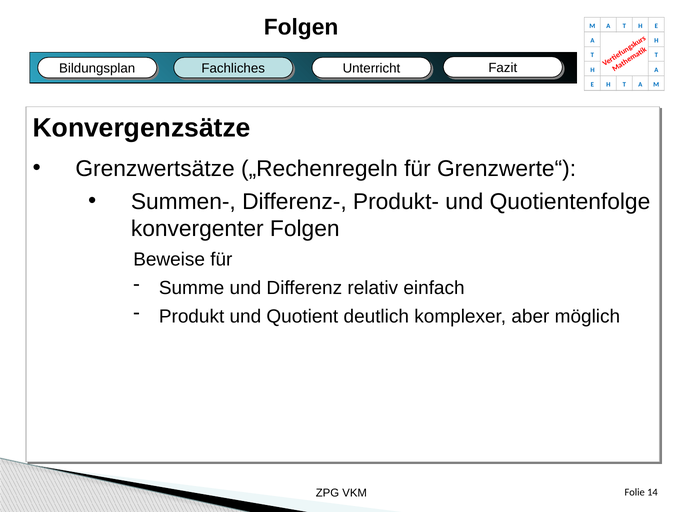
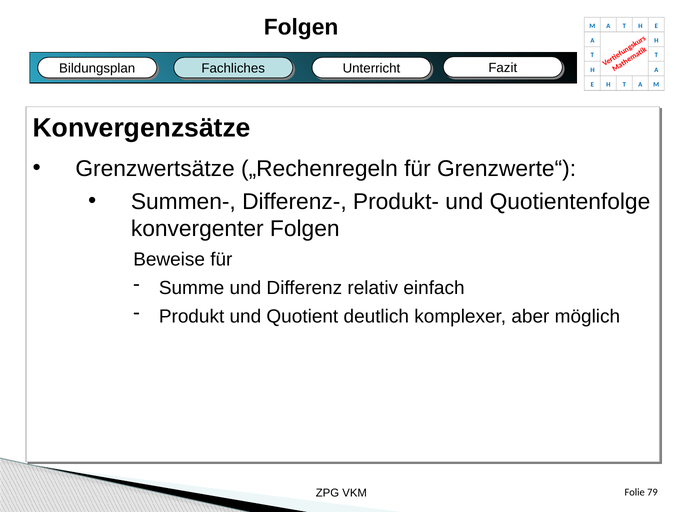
14: 14 -> 79 (652, 492)
